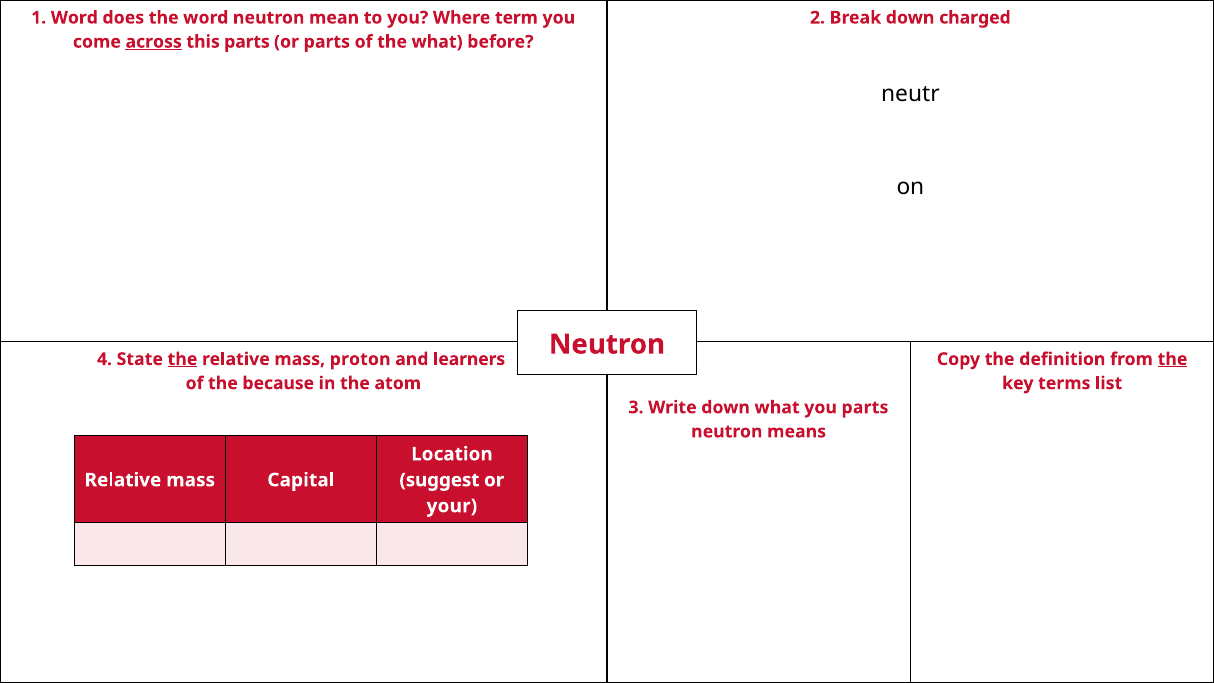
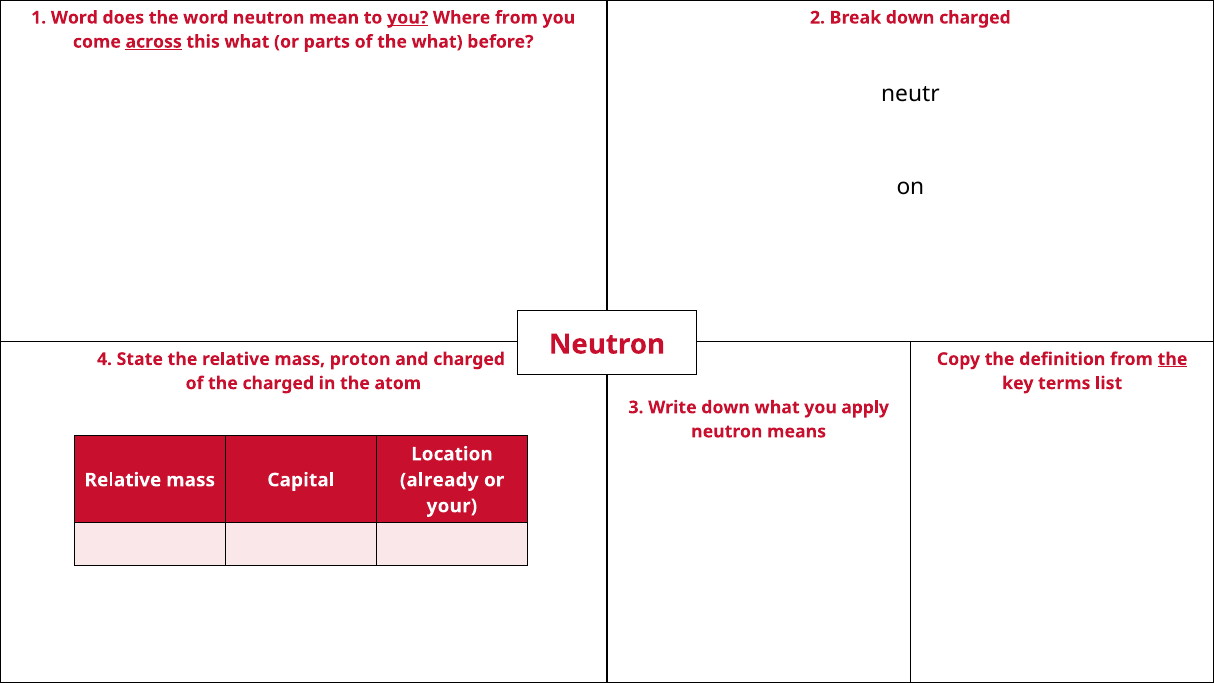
you underline: none -> present (408, 18)
Where term: term -> from (516, 18)
this parts: parts -> what (247, 42)
the underline: present -> none (182, 359)
and learners: learners -> charged (469, 359)
the because: because -> charged (278, 383)
you parts: parts -> apply (865, 407)
suggest: suggest -> already (439, 480)
